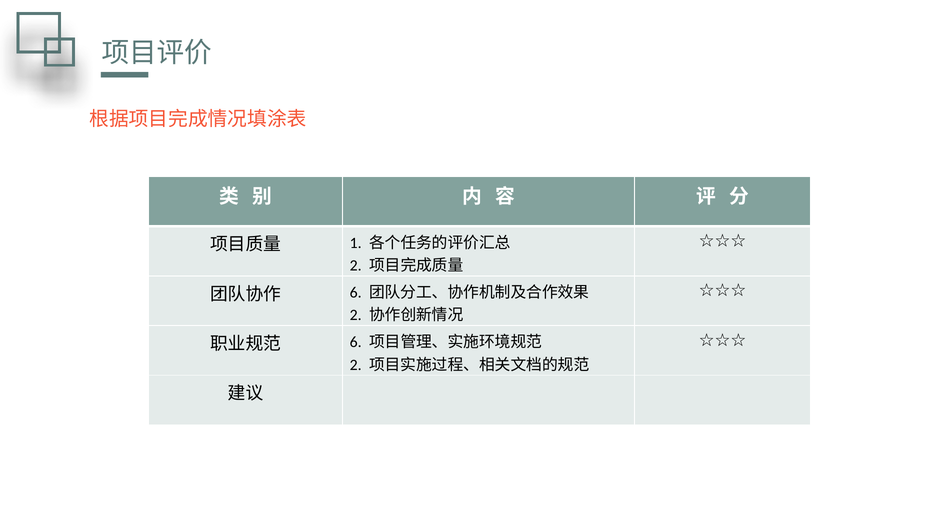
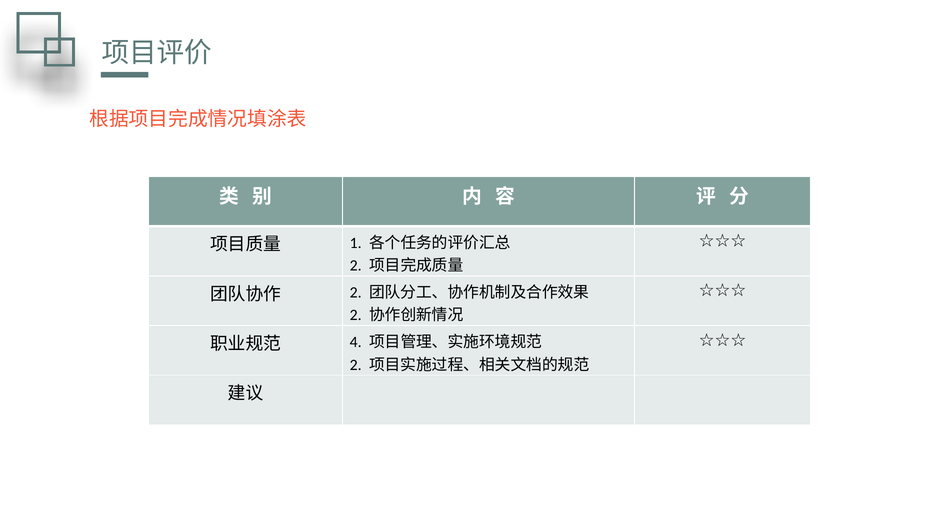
6: 6 -> 2 (356, 293)
6: 6 -> 4 (356, 342)
